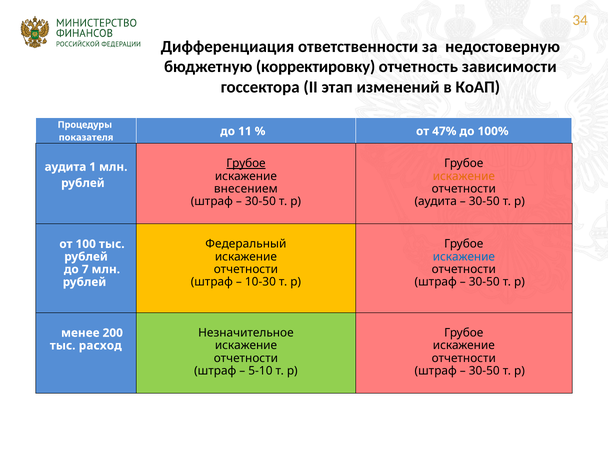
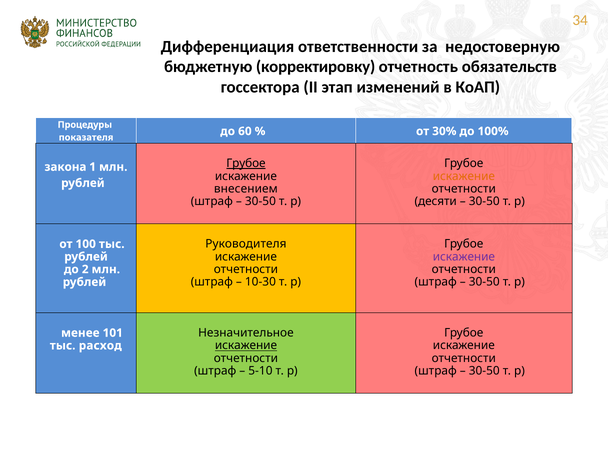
зависимости: зависимости -> обязательств (509, 67)
11: 11 -> 60 (245, 131)
47%: 47% -> 30% (444, 131)
аудита: аудита -> закона (65, 167)
аудита: аудита -> десяти (436, 201)
Федеральный: Федеральный -> Руководителя (246, 244)
искажение colour: blue -> purple (464, 257)
7: 7 -> 2 (85, 269)
200: 200 -> 101 (113, 333)
искажение underline: none -> present (246, 346)
